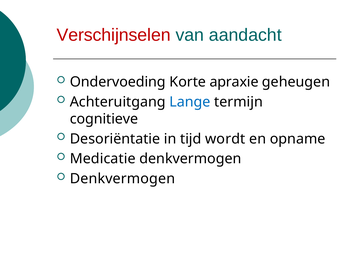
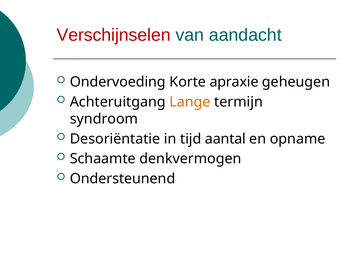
Lange colour: blue -> orange (190, 102)
cognitieve: cognitieve -> syndroom (104, 119)
wordt: wordt -> aantal (225, 139)
Medicatie: Medicatie -> Schaamte (103, 159)
Denkvermogen: Denkvermogen -> Ondersteunend (123, 179)
